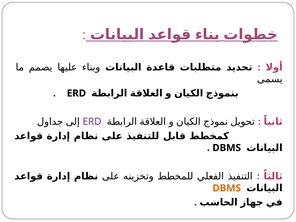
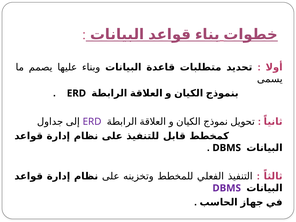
DBMS colour: orange -> purple (227, 188)
